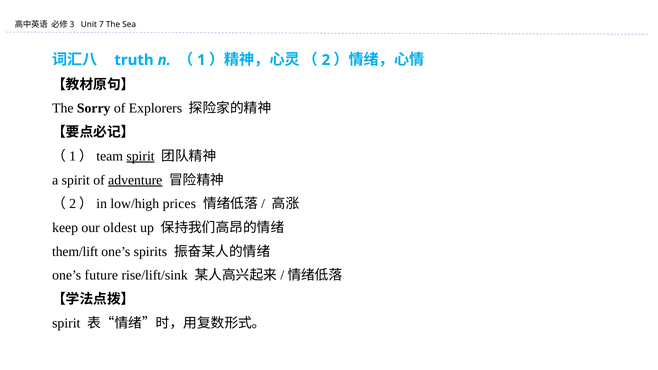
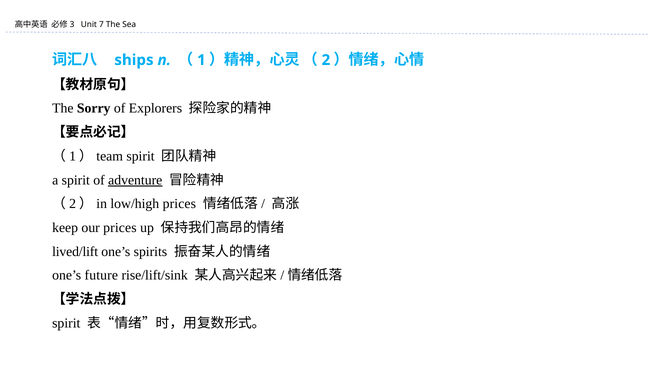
truth: truth -> ships (134, 60)
spirit underline: present -> none (141, 156)
our oldest: oldest -> prices (120, 228)
them/lift: them/lift -> lived/lift (75, 252)
